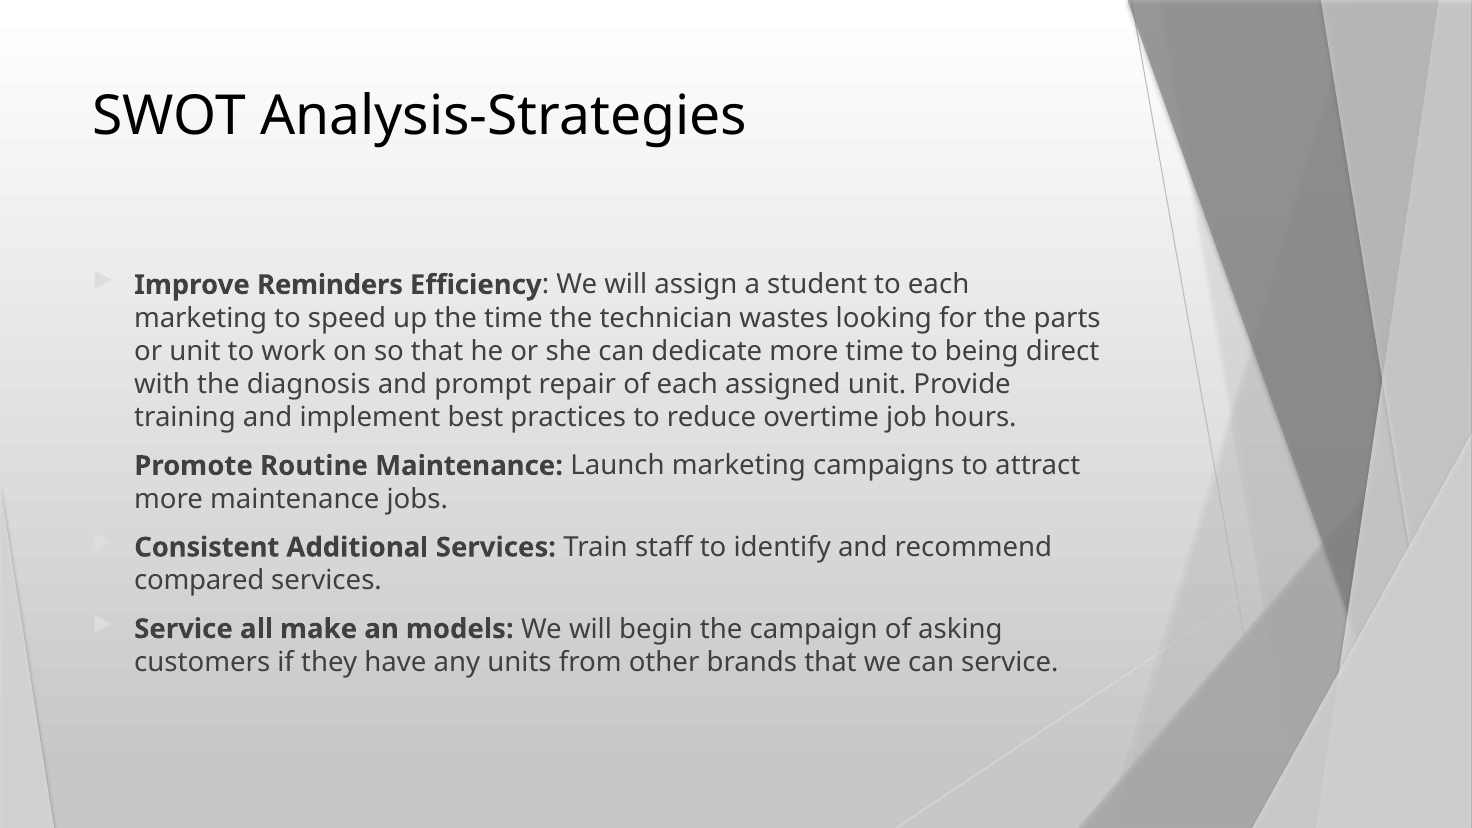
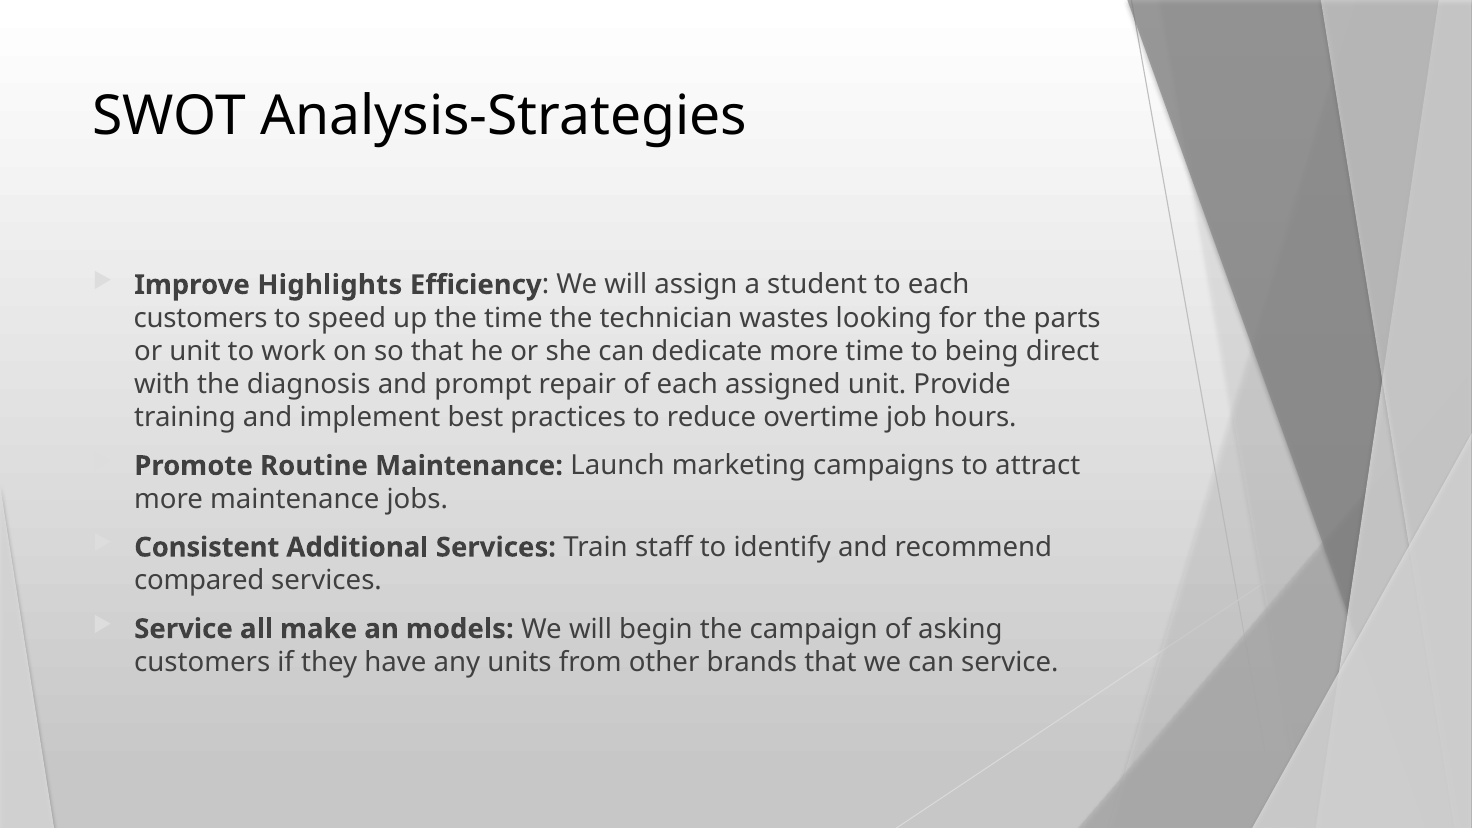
Reminders: Reminders -> Highlights (330, 285)
marketing: marketing -> customers (201, 318)
